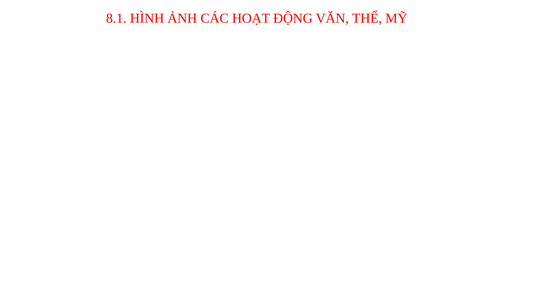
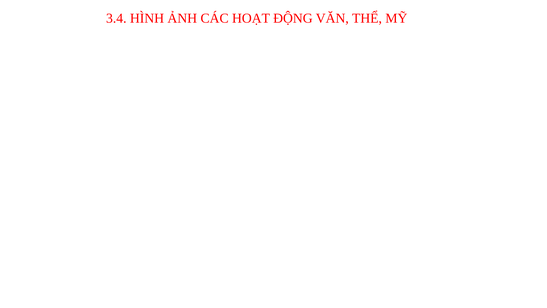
8.1: 8.1 -> 3.4 (116, 18)
